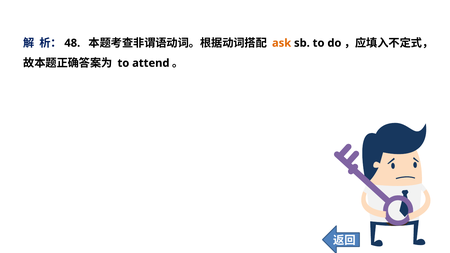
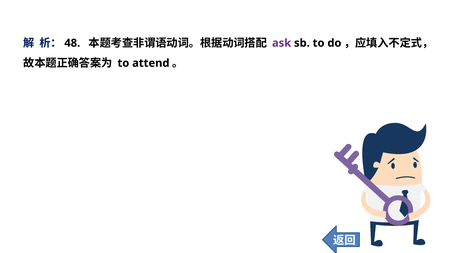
ask colour: orange -> purple (282, 43)
